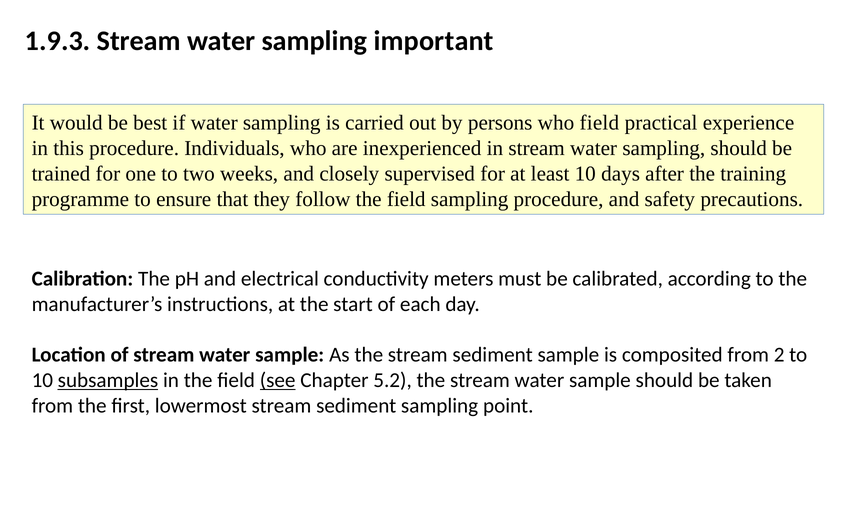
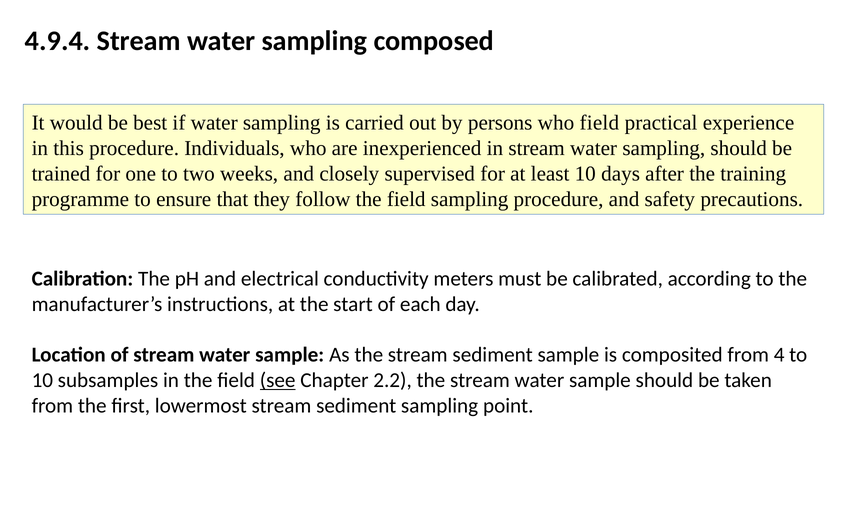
1.9.3: 1.9.3 -> 4.9.4 (58, 41)
important: important -> composed (434, 41)
2: 2 -> 4 (779, 355)
subsamples underline: present -> none (108, 381)
5.2: 5.2 -> 2.2 (393, 381)
